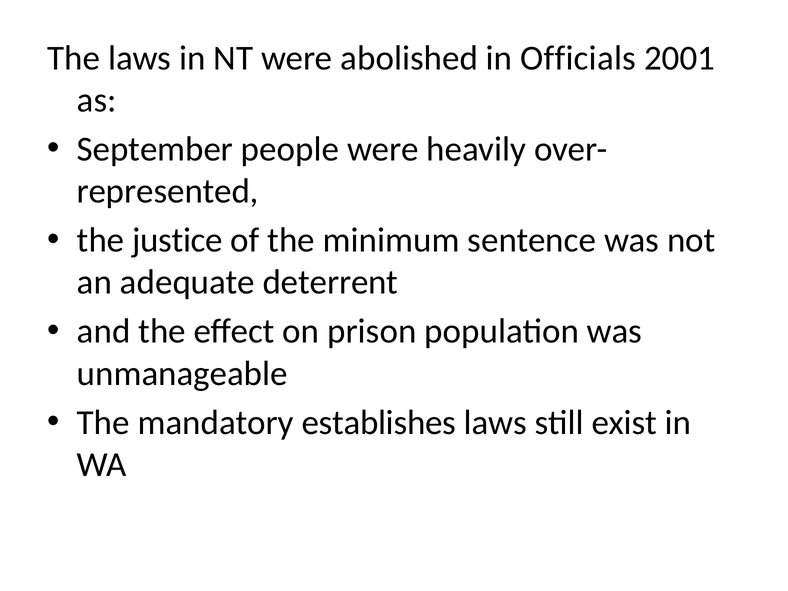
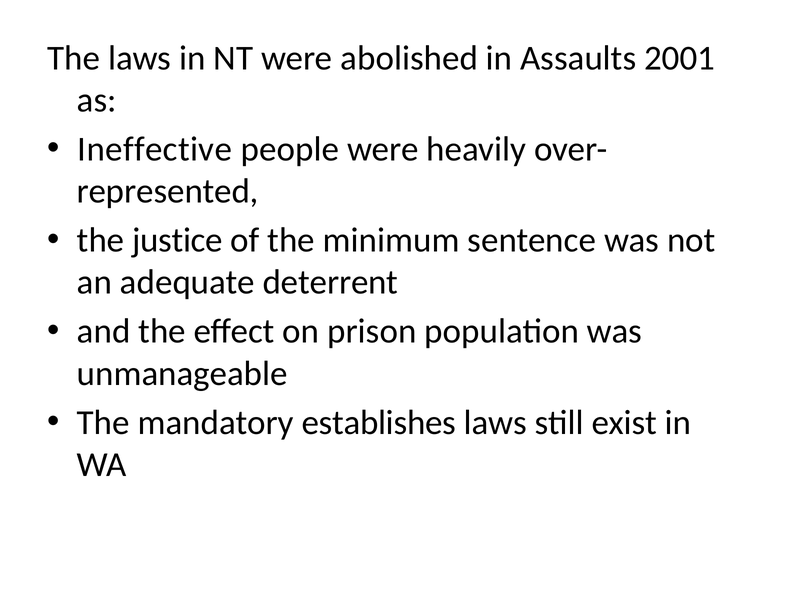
Officials: Officials -> Assaults (578, 58)
September: September -> Ineffective (155, 149)
